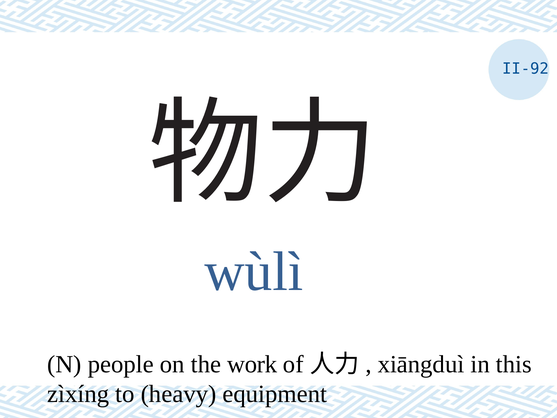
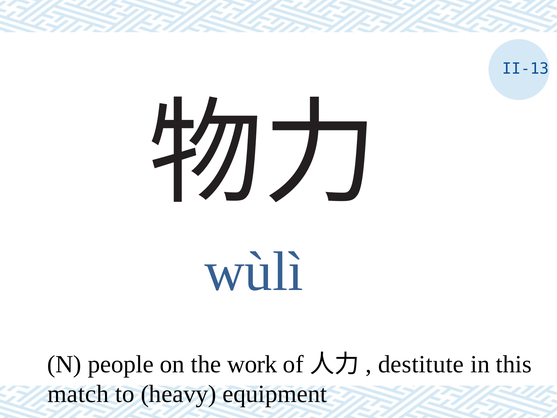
II-92: II-92 -> II-13 (525, 69)
xiāngduì: xiāngduì -> destitute (421, 364)
zìxíng: zìxíng -> match (78, 394)
